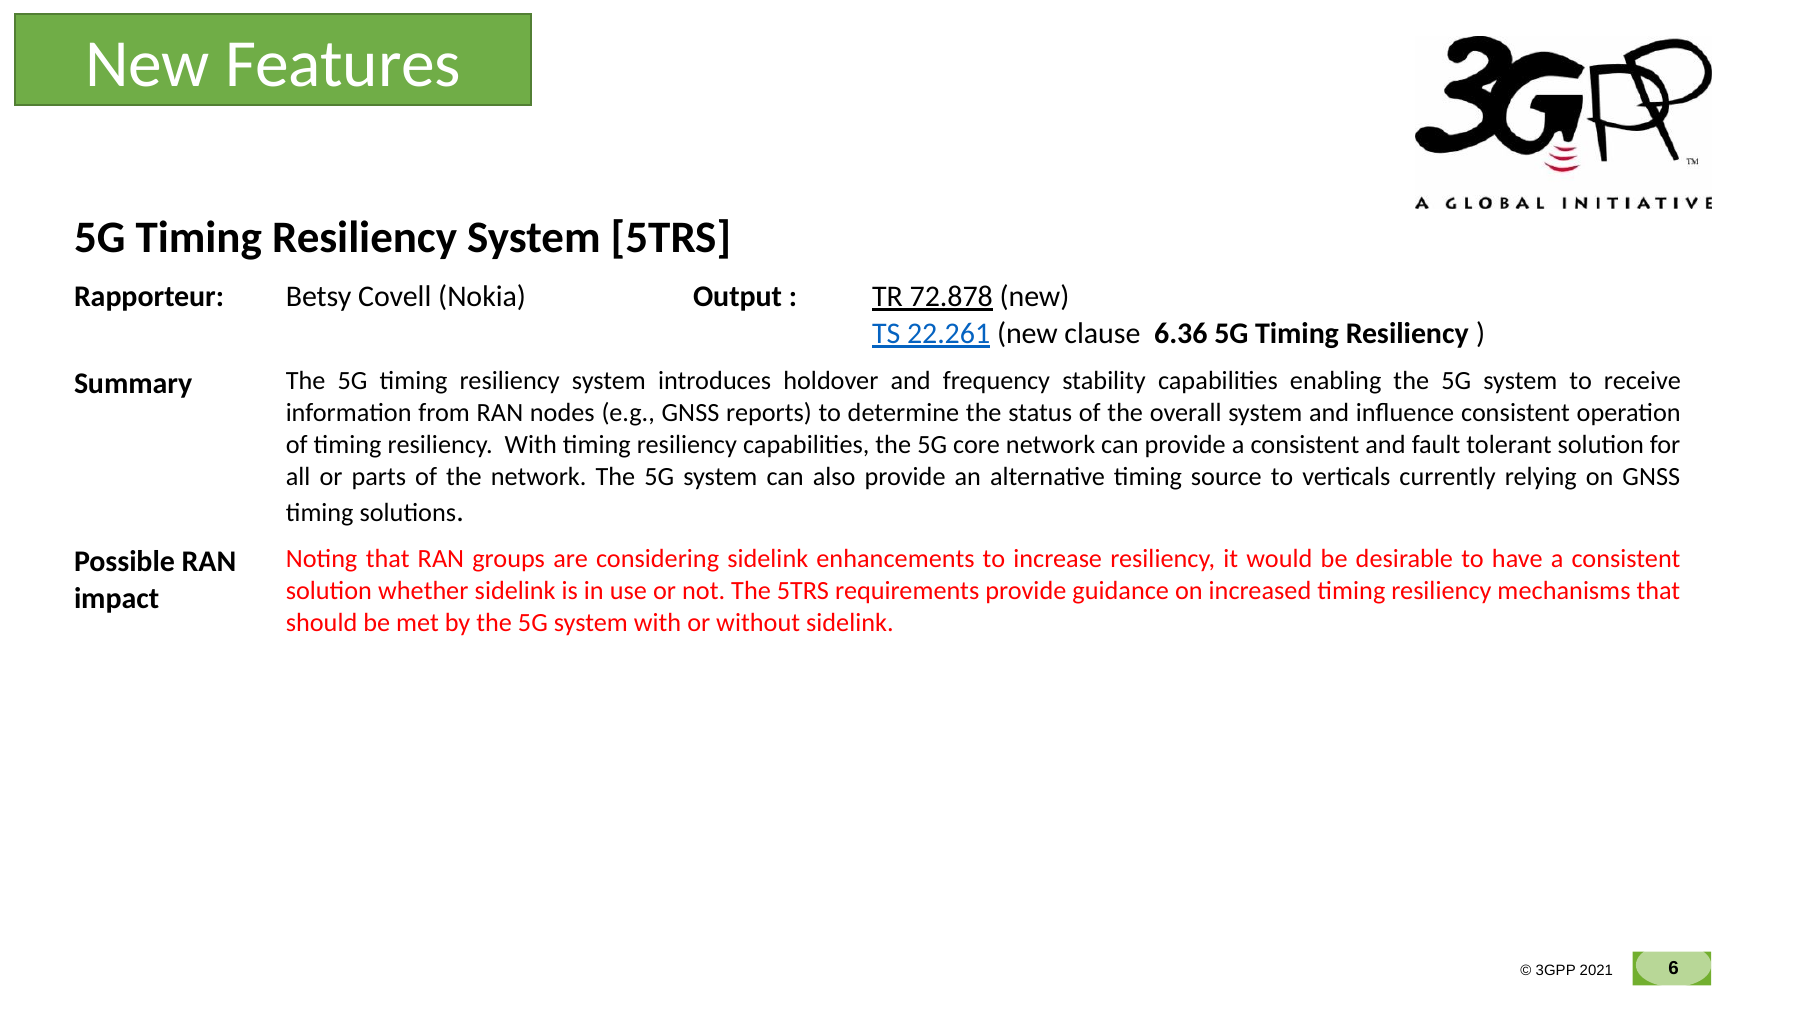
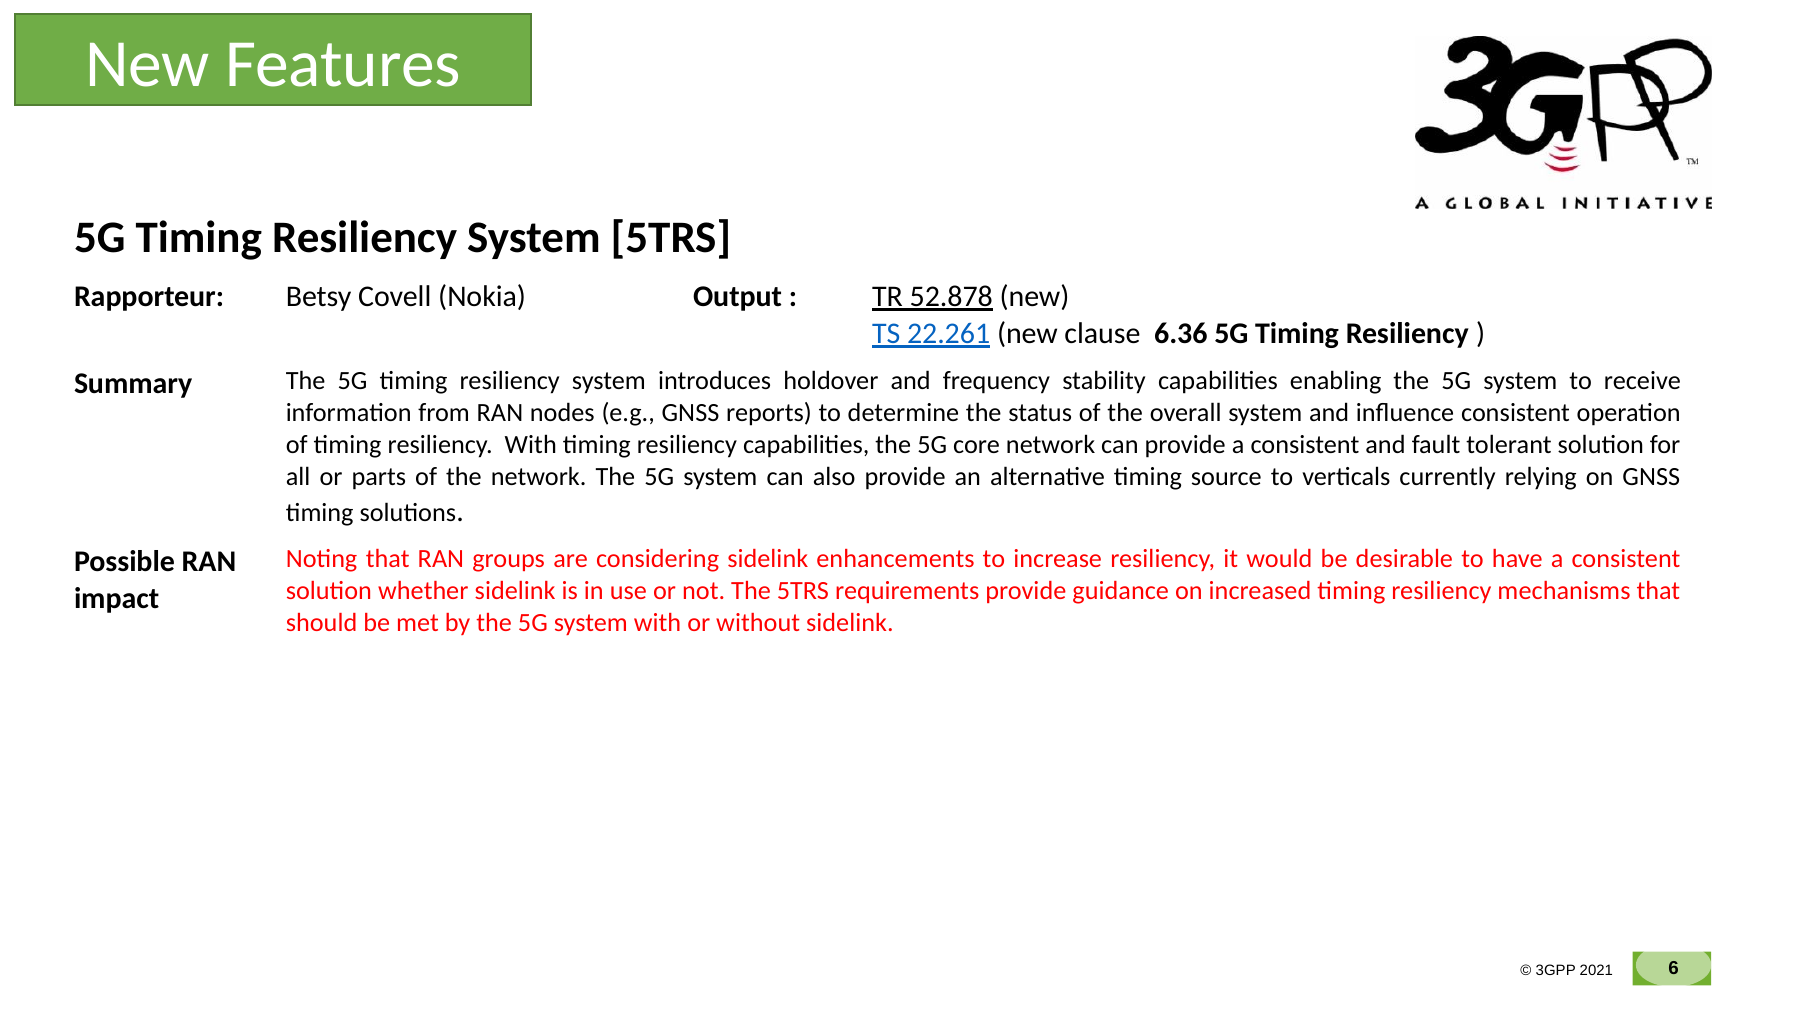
72.878: 72.878 -> 52.878 (951, 297)
